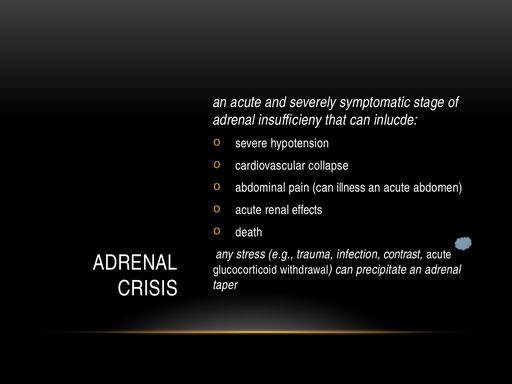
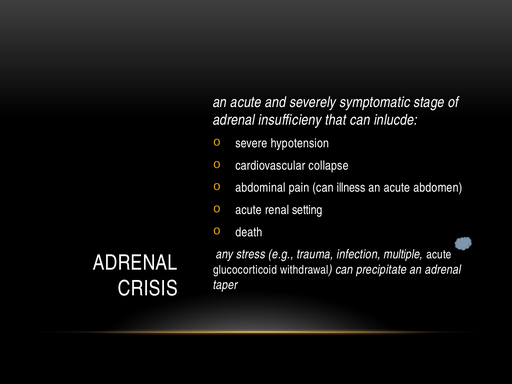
effects: effects -> setting (307, 210)
contrast: contrast -> multiple (403, 254)
